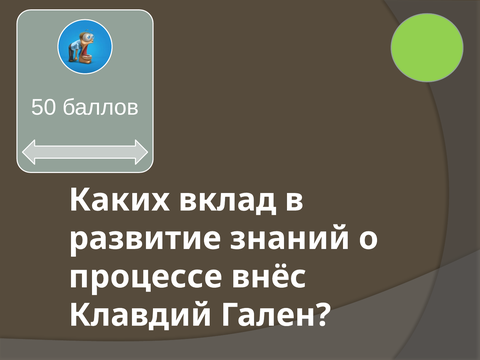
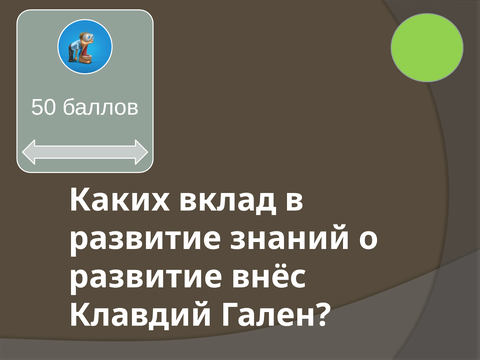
процессе: процессе -> развитие (146, 277)
